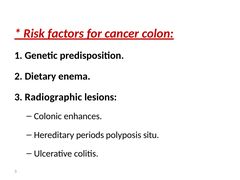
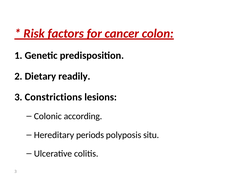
enema: enema -> readily (74, 76)
Radiographic: Radiographic -> Constrictions (53, 97)
enhances: enhances -> according (83, 116)
